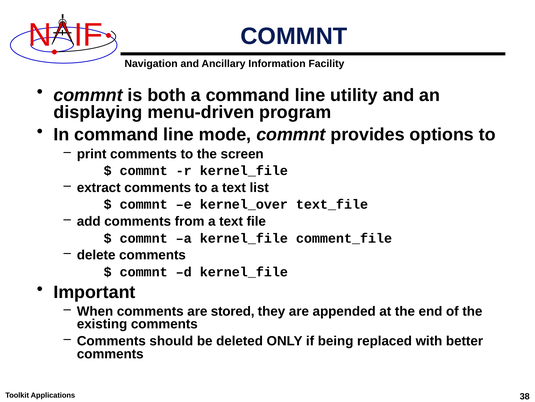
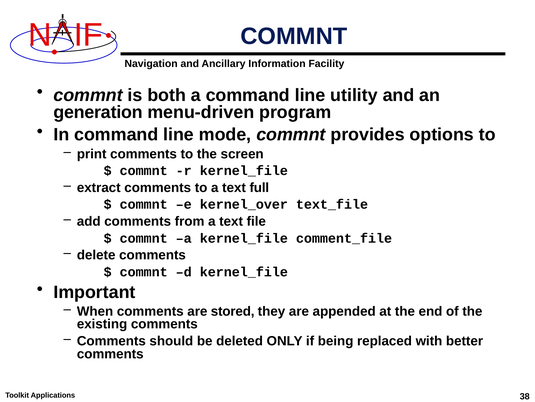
displaying: displaying -> generation (98, 112)
list: list -> full (259, 187)
